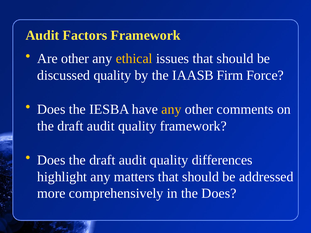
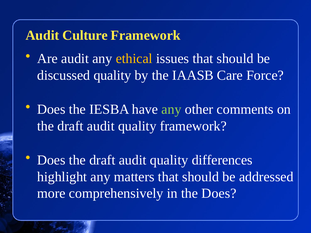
Factors: Factors -> Culture (85, 35)
Are other: other -> audit (75, 59)
Firm: Firm -> Care (230, 75)
any colour: yellow -> light green (171, 110)
